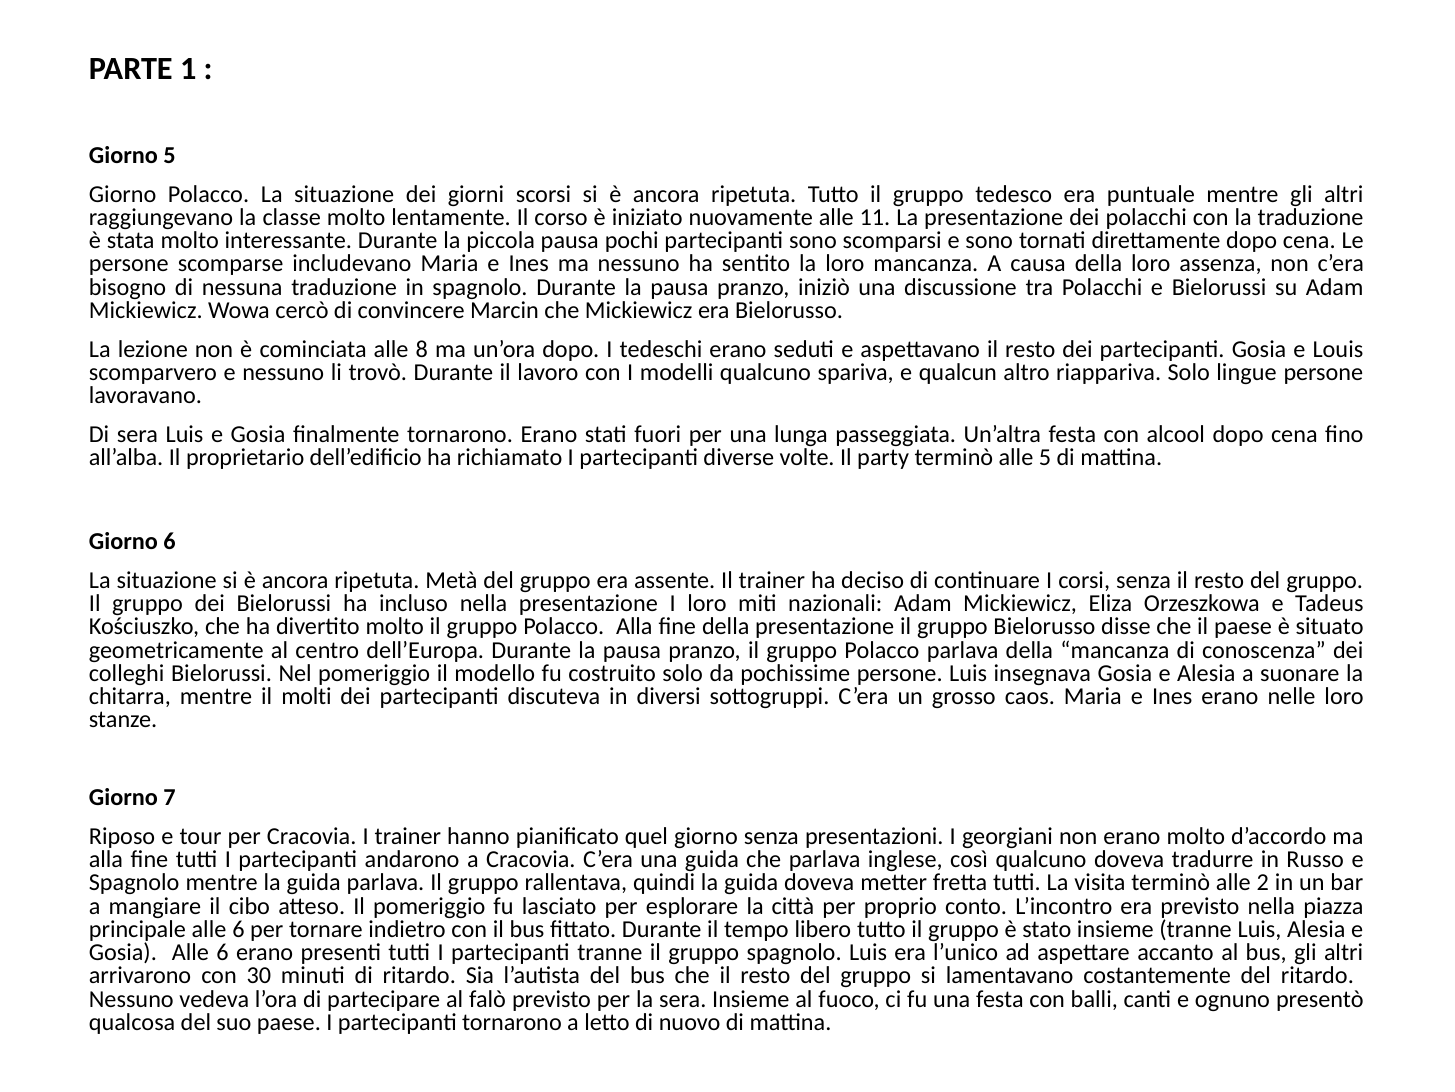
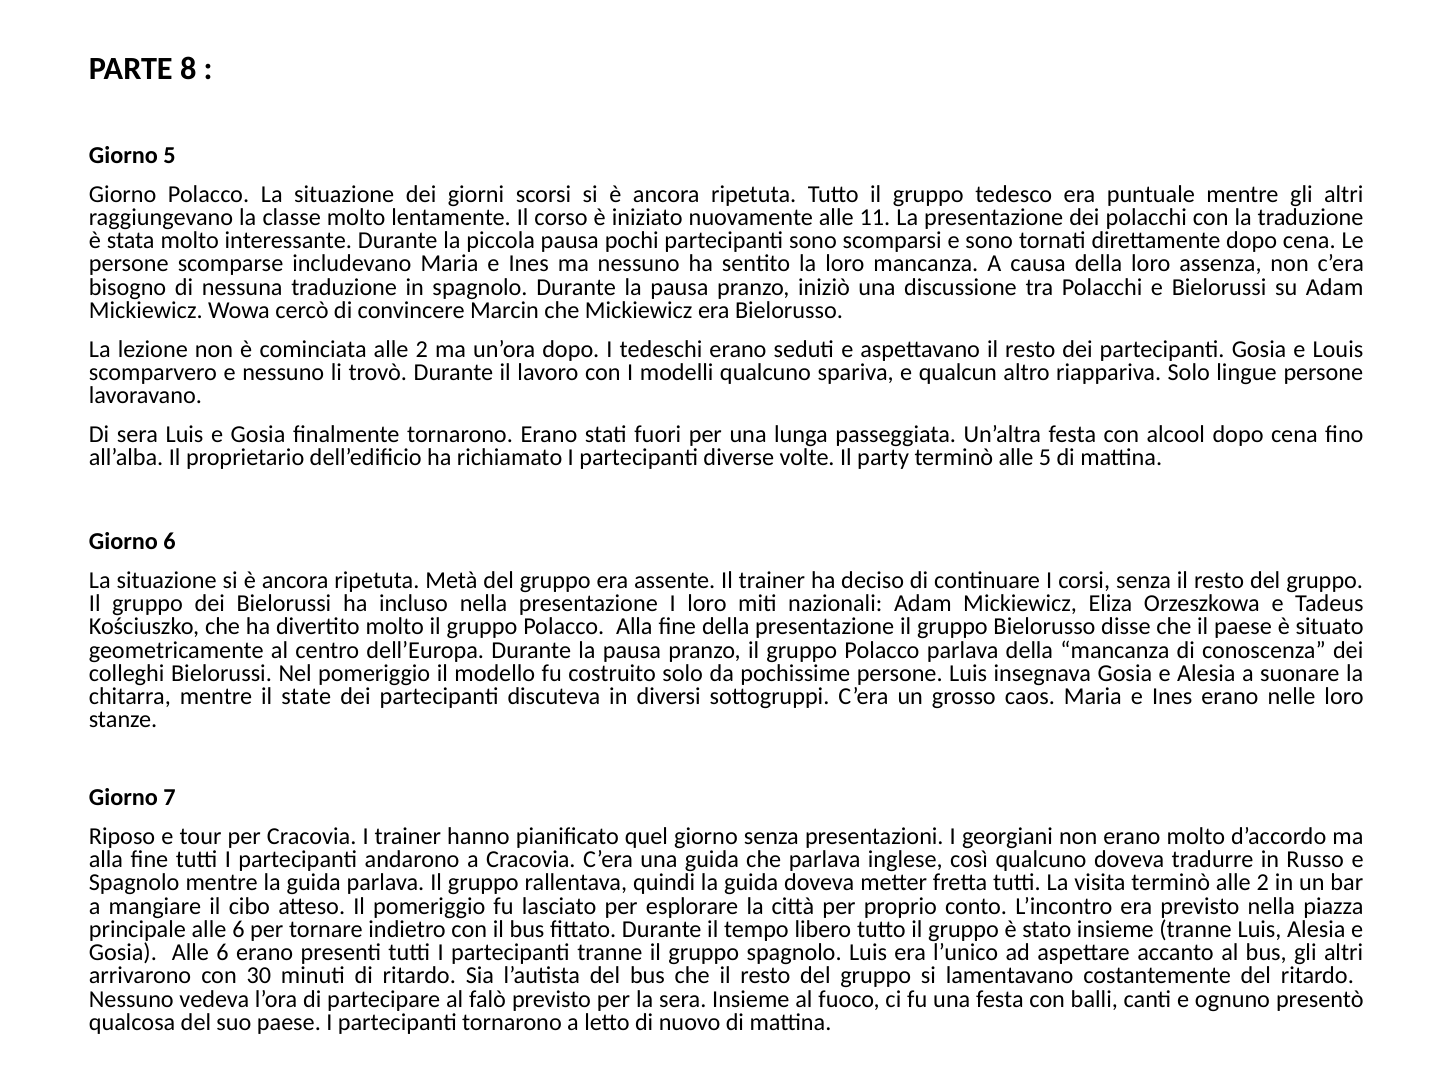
1: 1 -> 8 (188, 69)
cominciata alle 8: 8 -> 2 (422, 349)
molti: molti -> state (306, 696)
